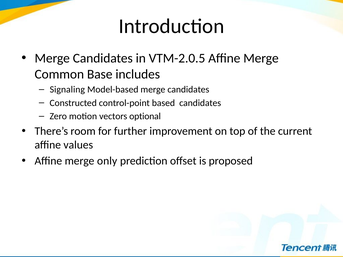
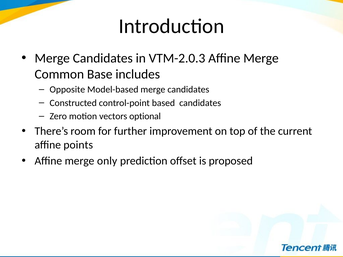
VTM-2.0.5: VTM-2.0.5 -> VTM-2.0.3 (177, 58)
Signaling: Signaling -> Opposite (67, 90)
values: values -> points (78, 145)
